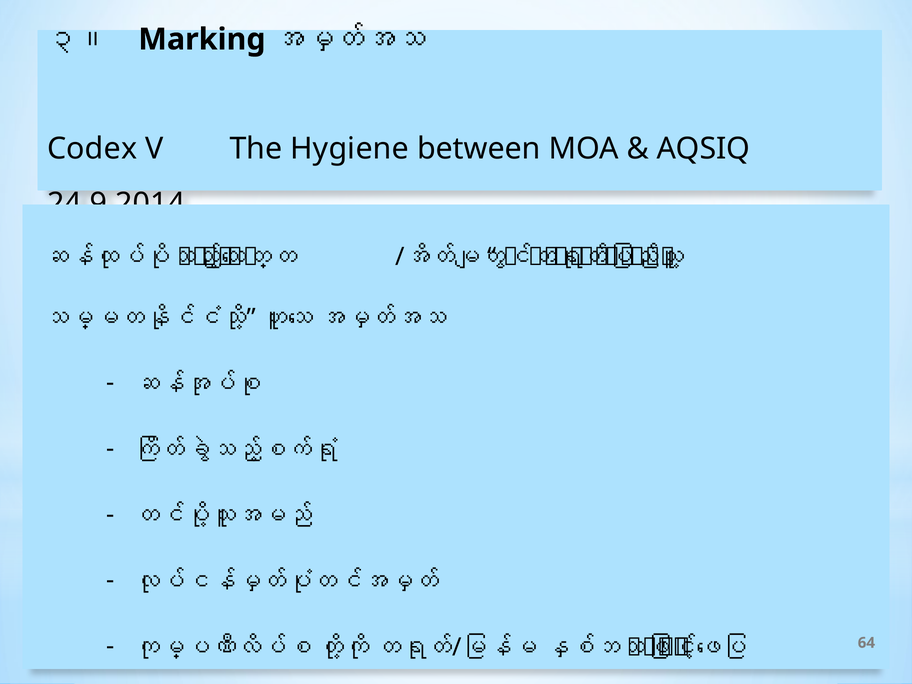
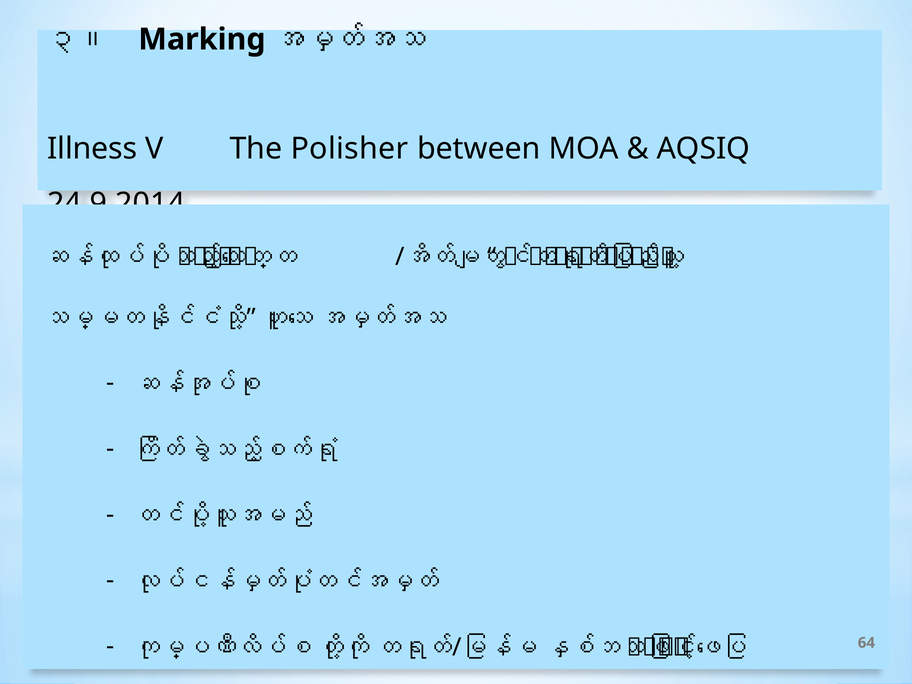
Codex: Codex -> Illness (92, 149)
Hygiene: Hygiene -> Polisher (350, 149)
